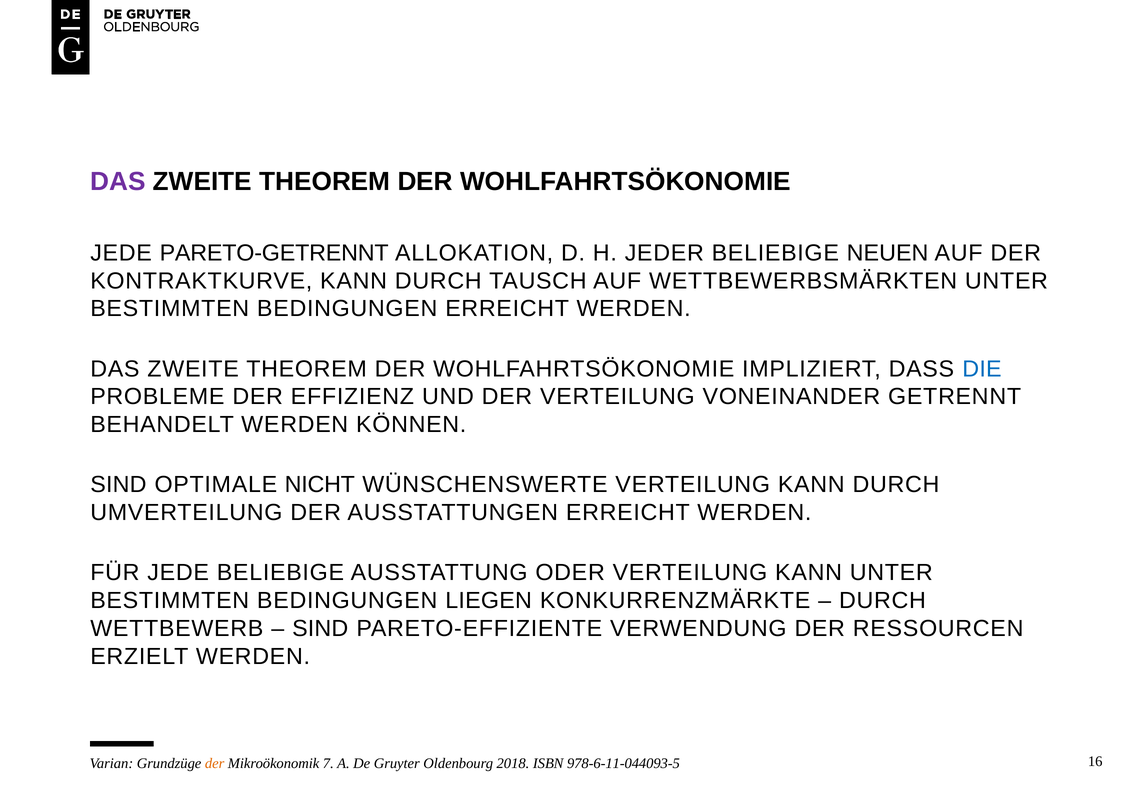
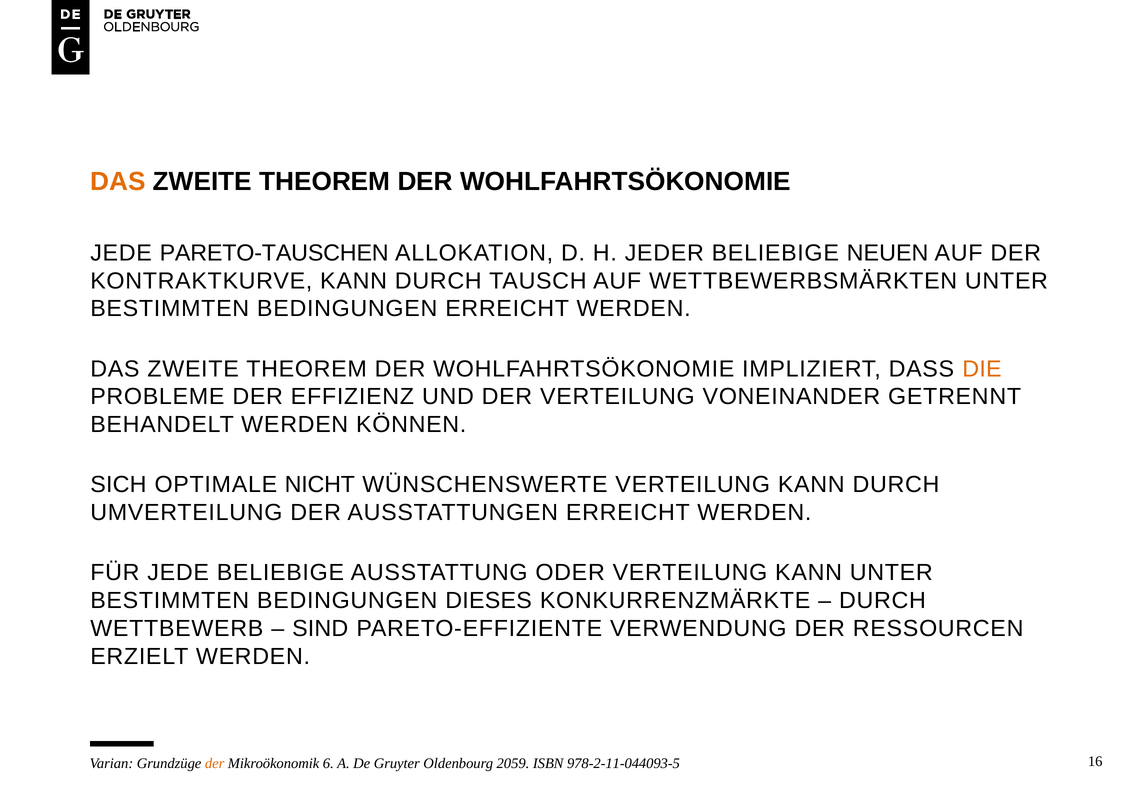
DAS colour: purple -> orange (118, 182)
PARETO-GETRENNT: PARETO-GETRENNT -> PARETO-TAUSCHEN (274, 253)
DIE colour: blue -> orange (982, 369)
SIND: SIND -> SICH (118, 485)
LIEGEN: LIEGEN -> DIESES (489, 601)
7: 7 -> 6 (328, 764)
2018: 2018 -> 2059 (513, 764)
978-6-11-044093-5: 978-6-11-044093-5 -> 978-2-11-044093-5 (623, 764)
